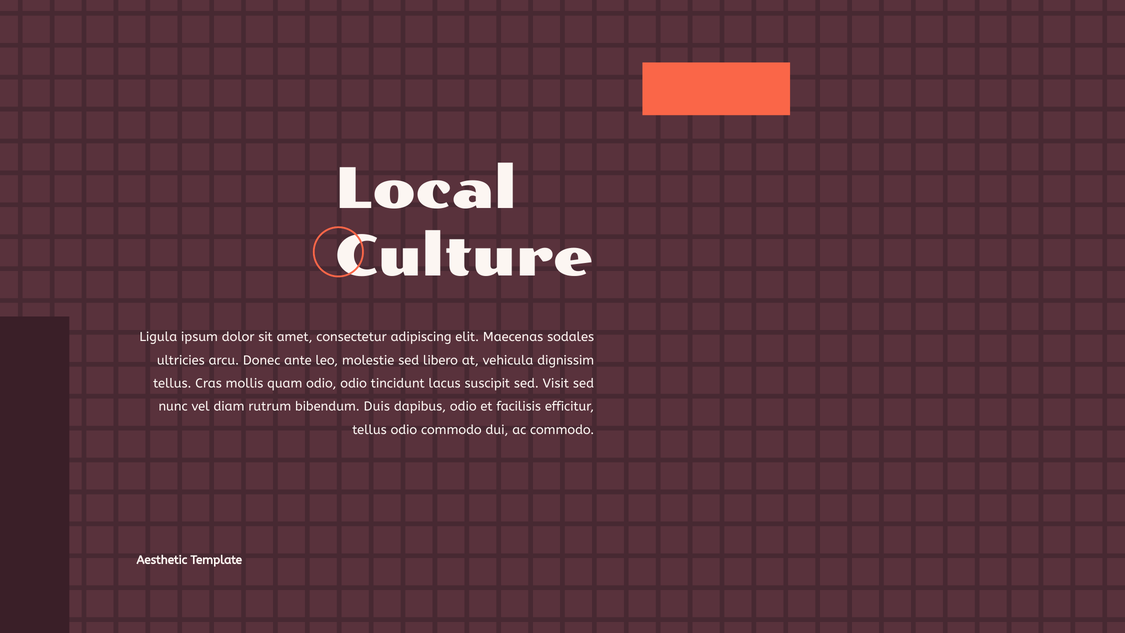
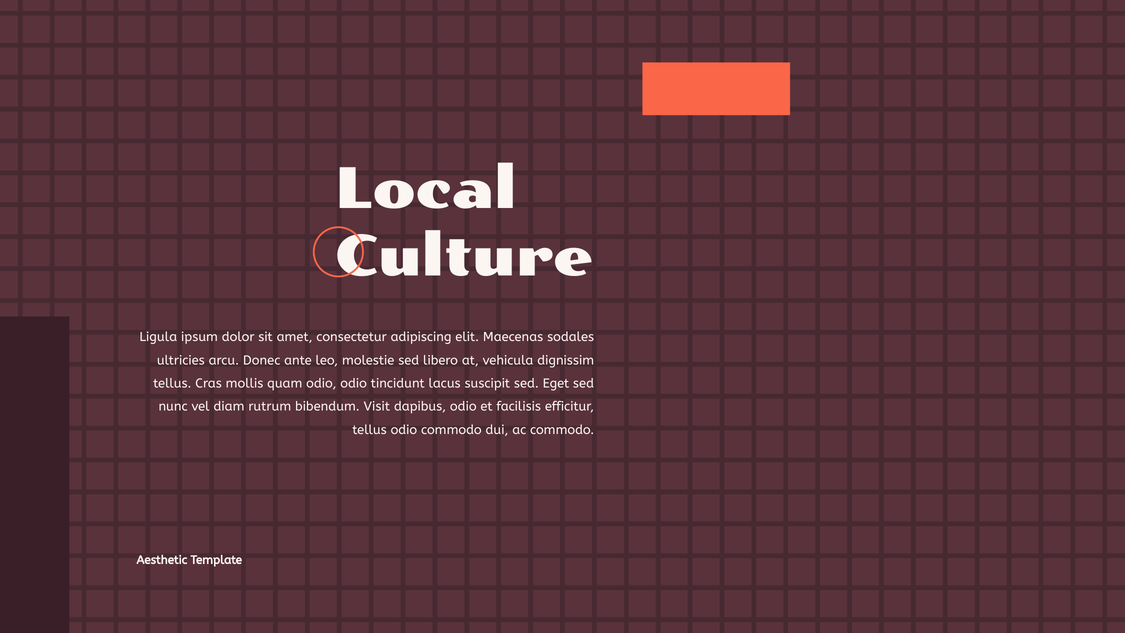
Visit: Visit -> Eget (556, 383)
Duis: Duis -> Visit (377, 407)
